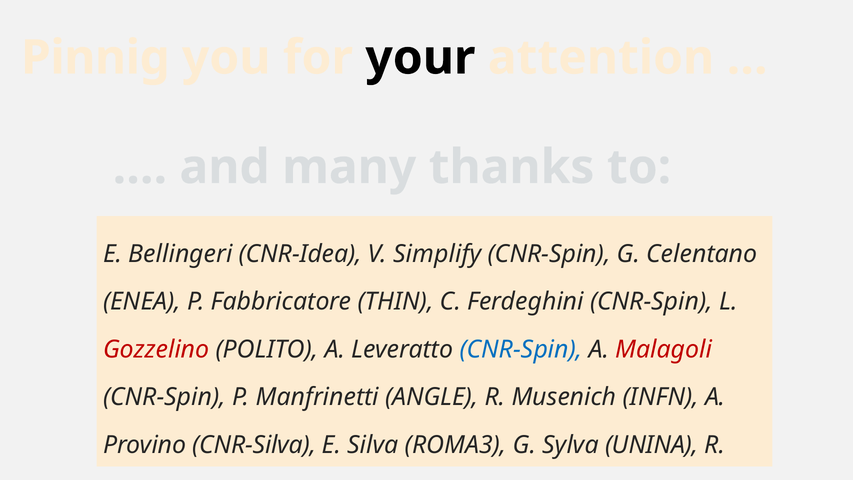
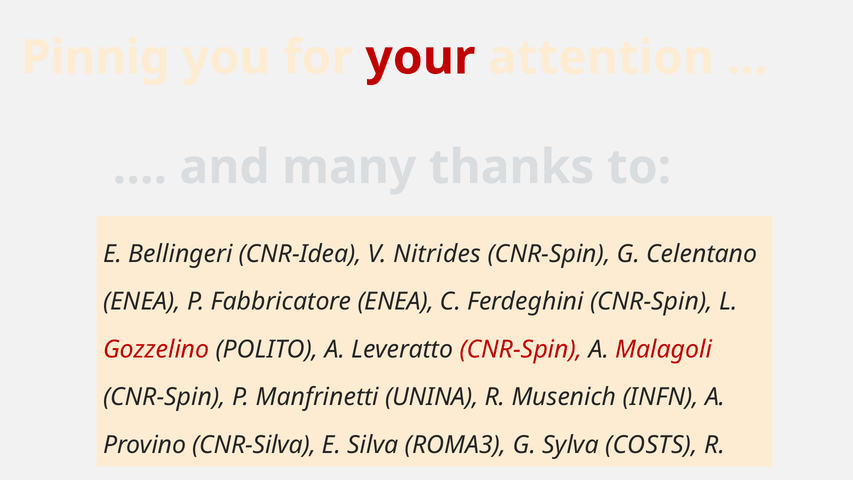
your colour: black -> red (420, 58)
Simplify: Simplify -> Nitrides (437, 254)
Fabbricatore THIN: THIN -> ENEA (396, 301)
CNR-Spin colour: blue -> red (521, 349)
Manfrinetti ANGLE: ANGLE -> UNINA (432, 397)
Sylva UNINA: UNINA -> COSTS (651, 445)
